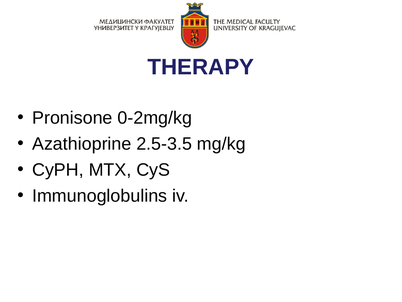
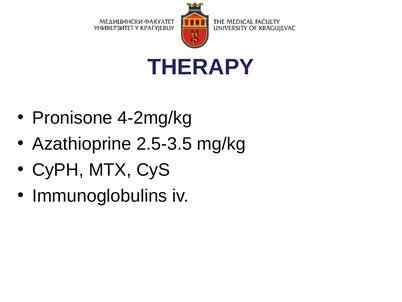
0-2mg/kg: 0-2mg/kg -> 4-2mg/kg (155, 118)
